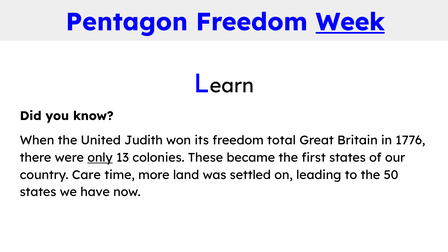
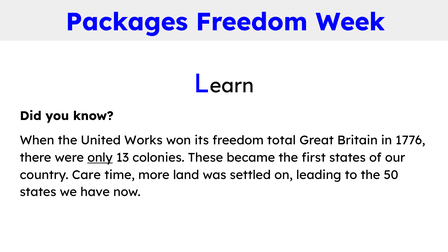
Pentagon: Pentagon -> Packages (127, 22)
Week underline: present -> none (350, 22)
Judith: Judith -> Works (143, 141)
